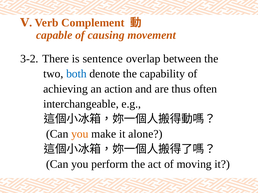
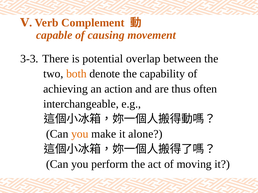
3-2: 3-2 -> 3-3 (29, 59)
sentence: sentence -> potential (103, 59)
both colour: blue -> orange (76, 74)
